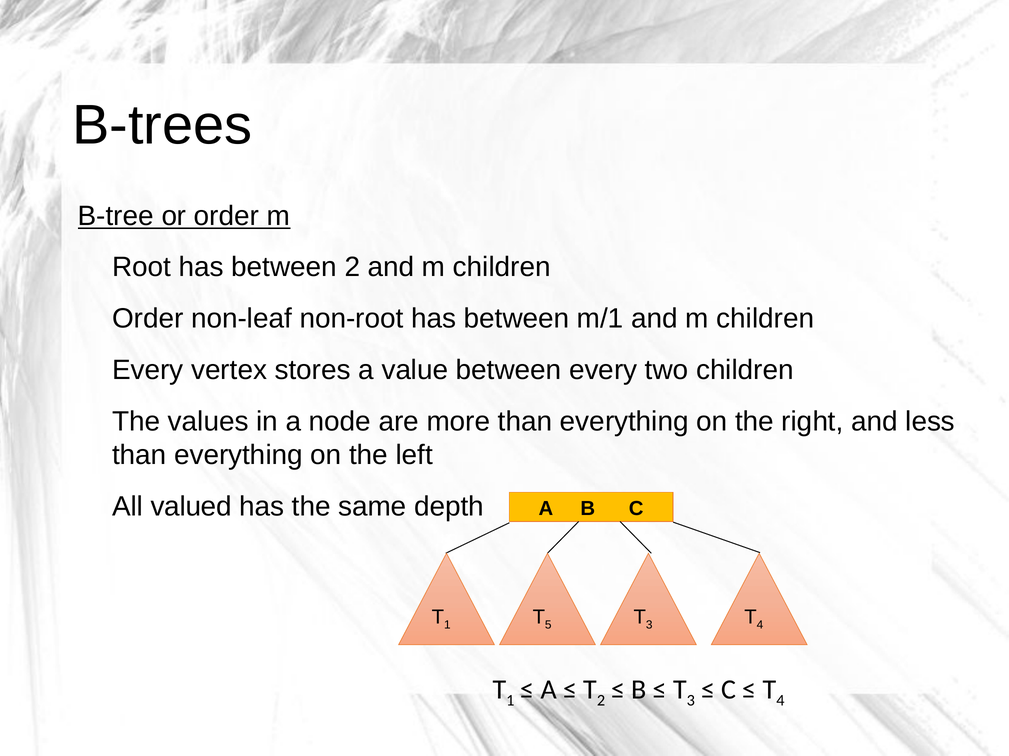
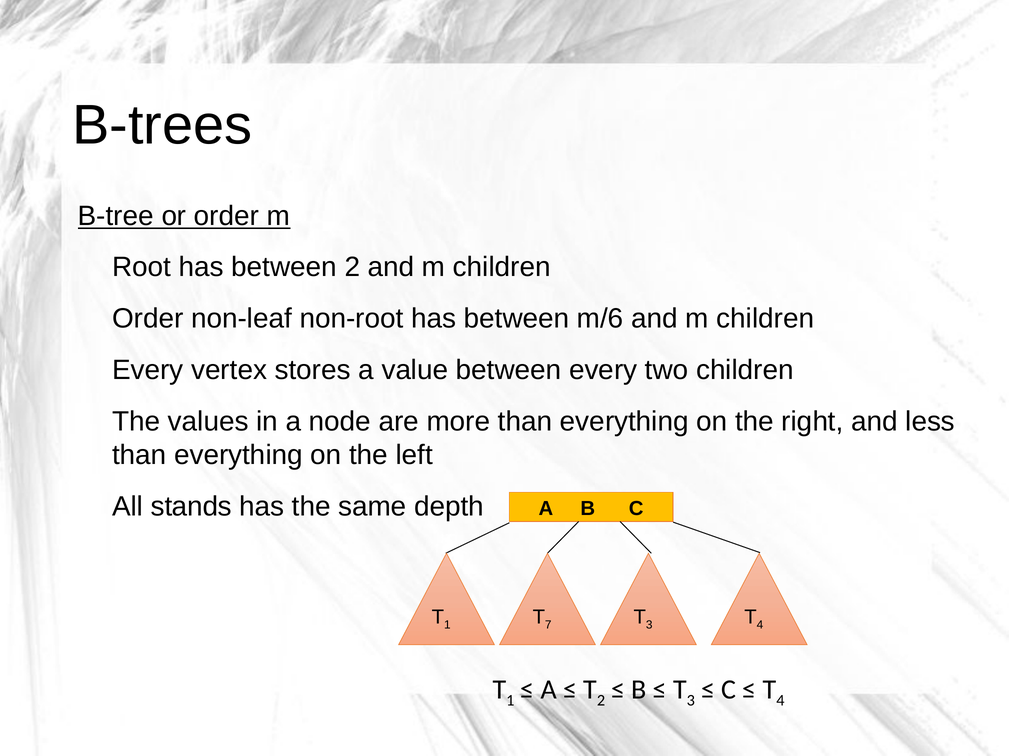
m/1: m/1 -> m/6 (600, 319)
valued: valued -> stands (191, 507)
5: 5 -> 7 (548, 626)
